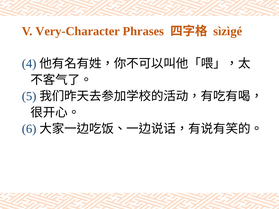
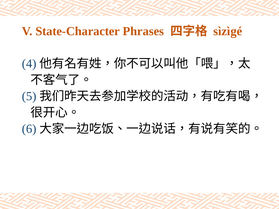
Very-Character: Very-Character -> State-Character (78, 31)
